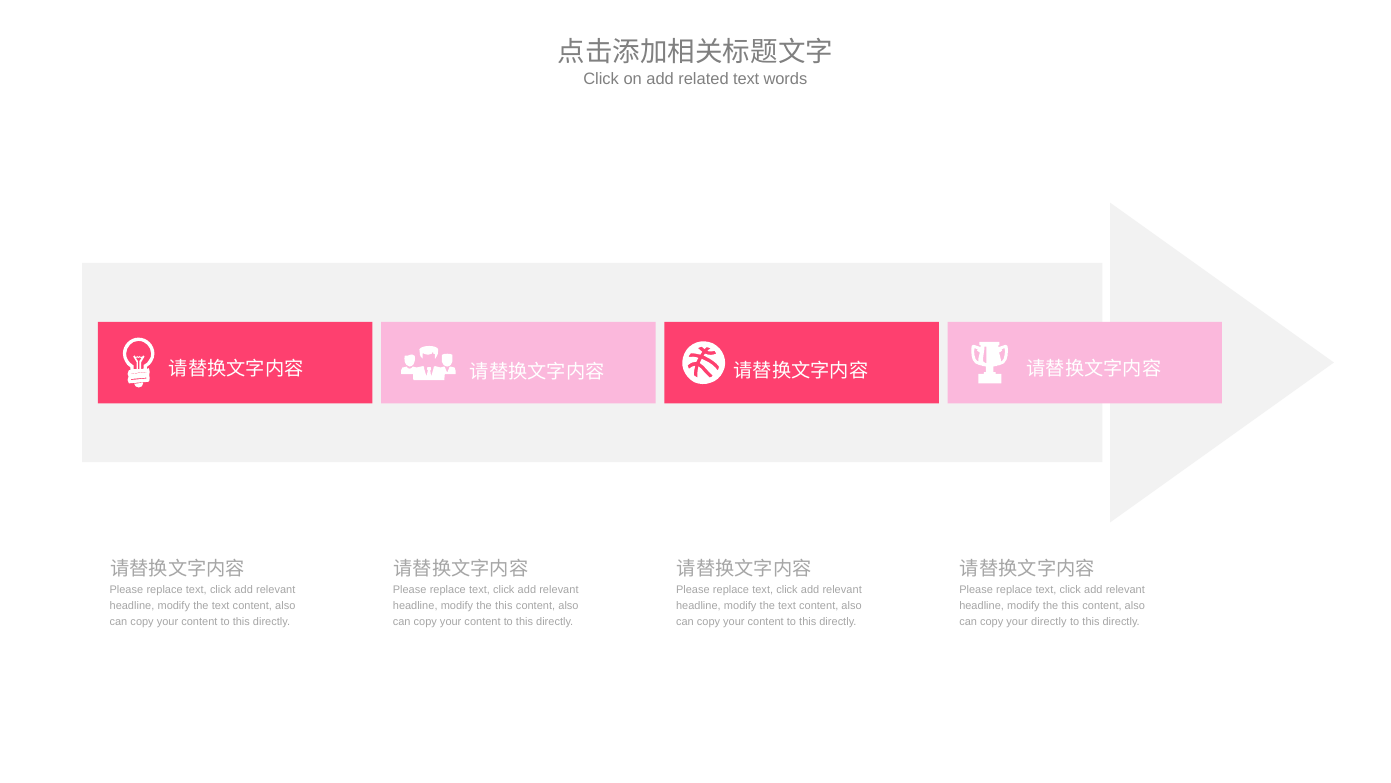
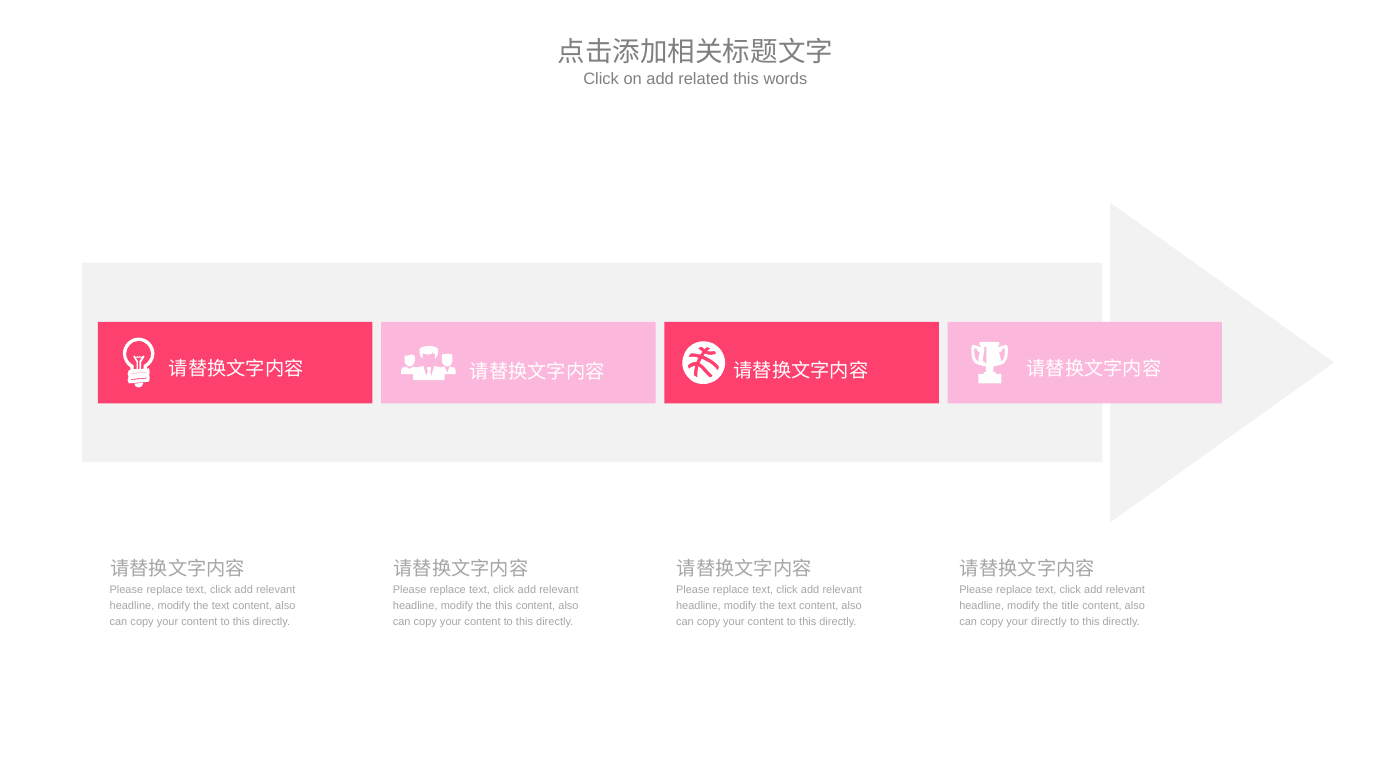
related text: text -> this (746, 79)
this: this -> title (1070, 605)
